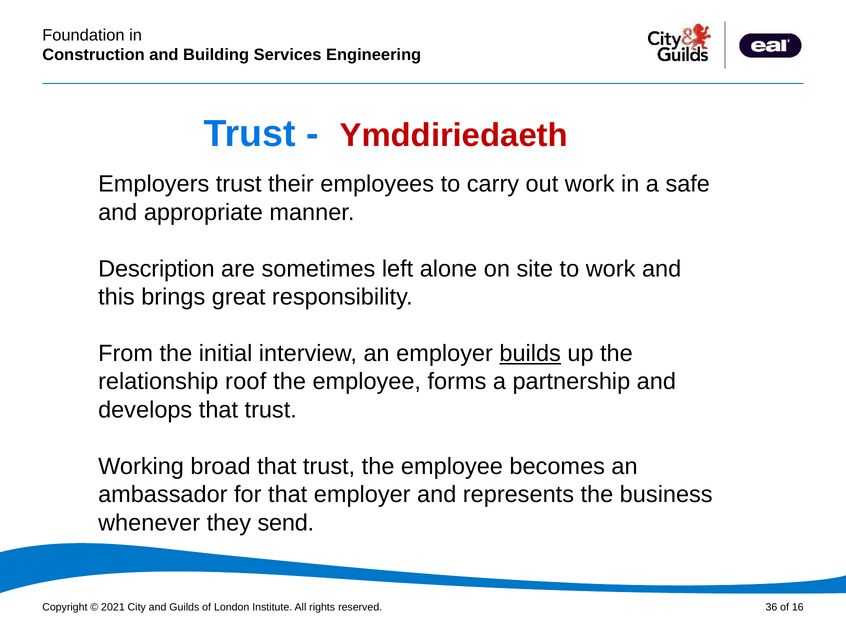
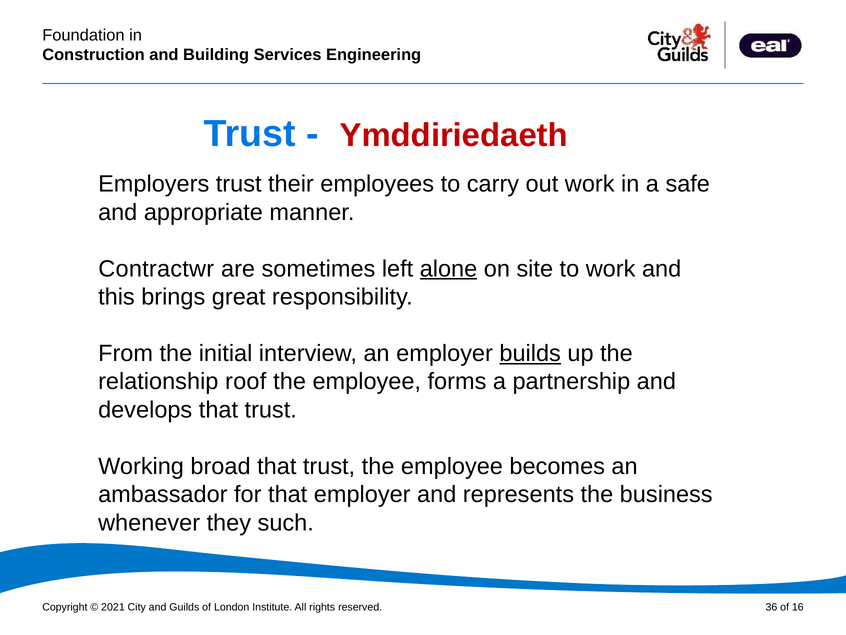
Description: Description -> Contractwr (156, 269)
alone underline: none -> present (449, 269)
send: send -> such (286, 522)
